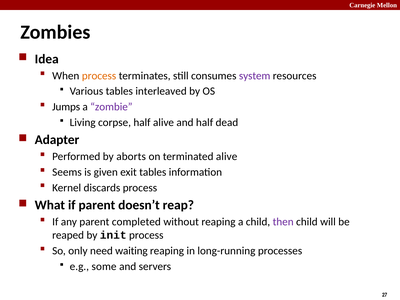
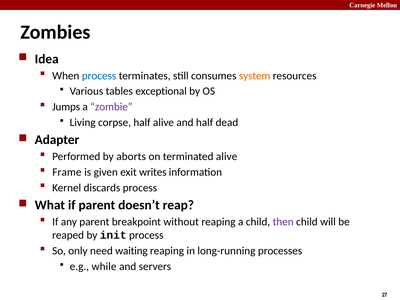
process colour: orange -> blue (99, 76)
system colour: purple -> orange (255, 76)
interleaved: interleaved -> exceptional (161, 91)
Seems: Seems -> Frame (67, 172)
exit tables: tables -> writes (153, 172)
completed: completed -> breakpoint (136, 222)
some: some -> while (104, 266)
